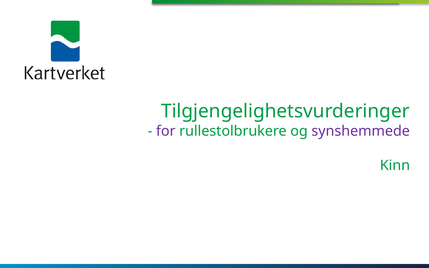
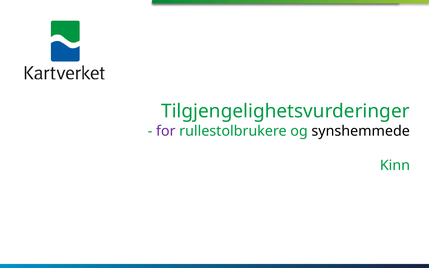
synshemmede colour: purple -> black (361, 131)
